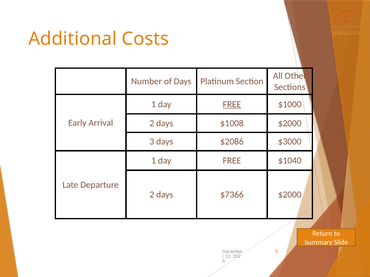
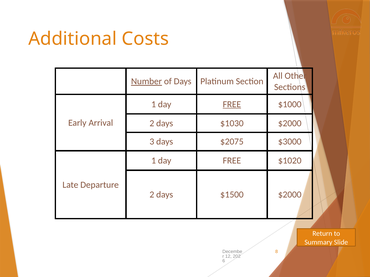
Number underline: none -> present (146, 82)
$1008: $1008 -> $1030 (232, 123)
$2086: $2086 -> $2075 (232, 142)
$1040: $1040 -> $1020 (290, 161)
$7366: $7366 -> $1500 (232, 195)
